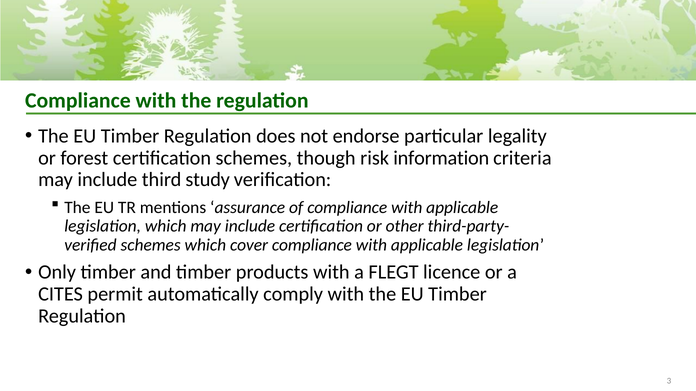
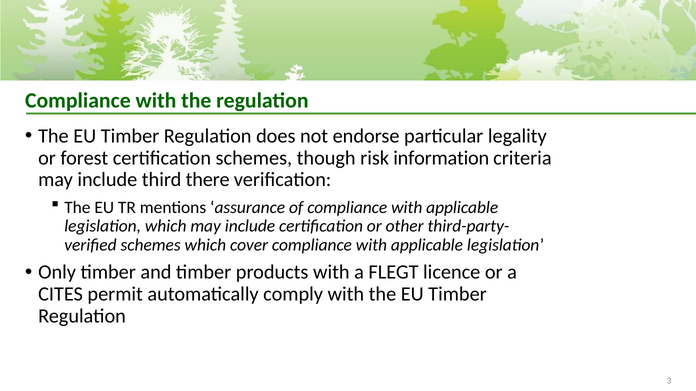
study: study -> there (208, 180)
